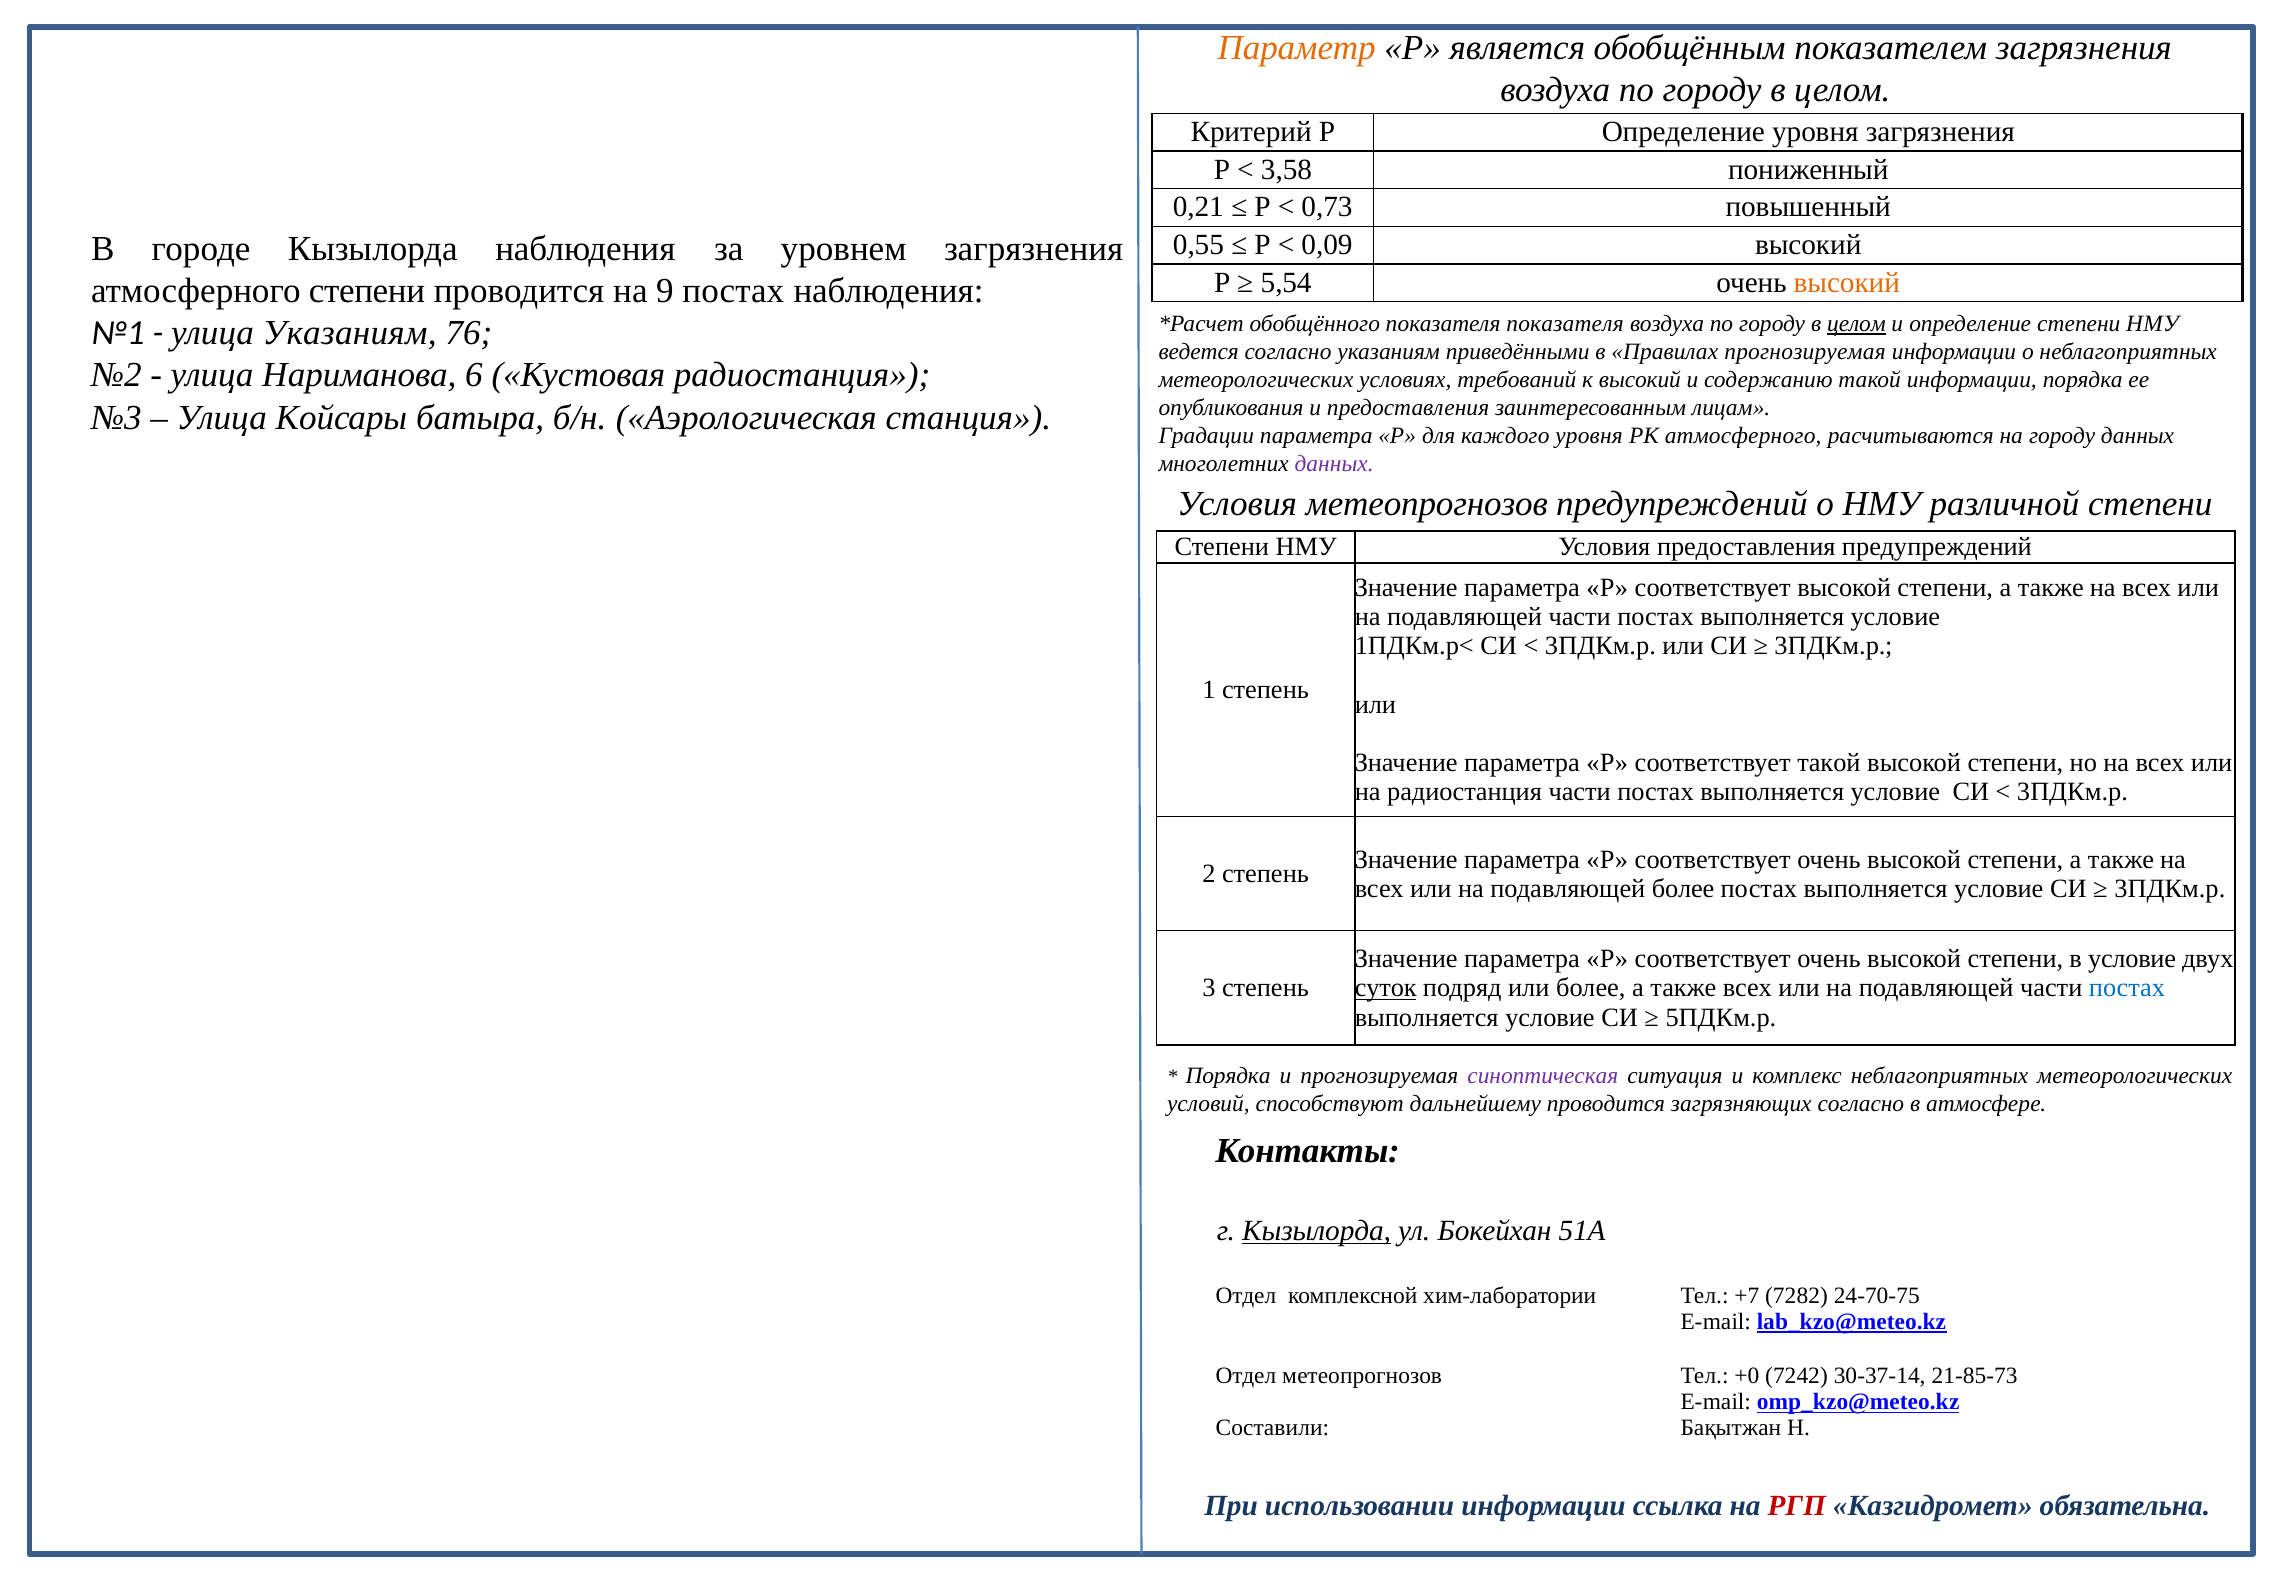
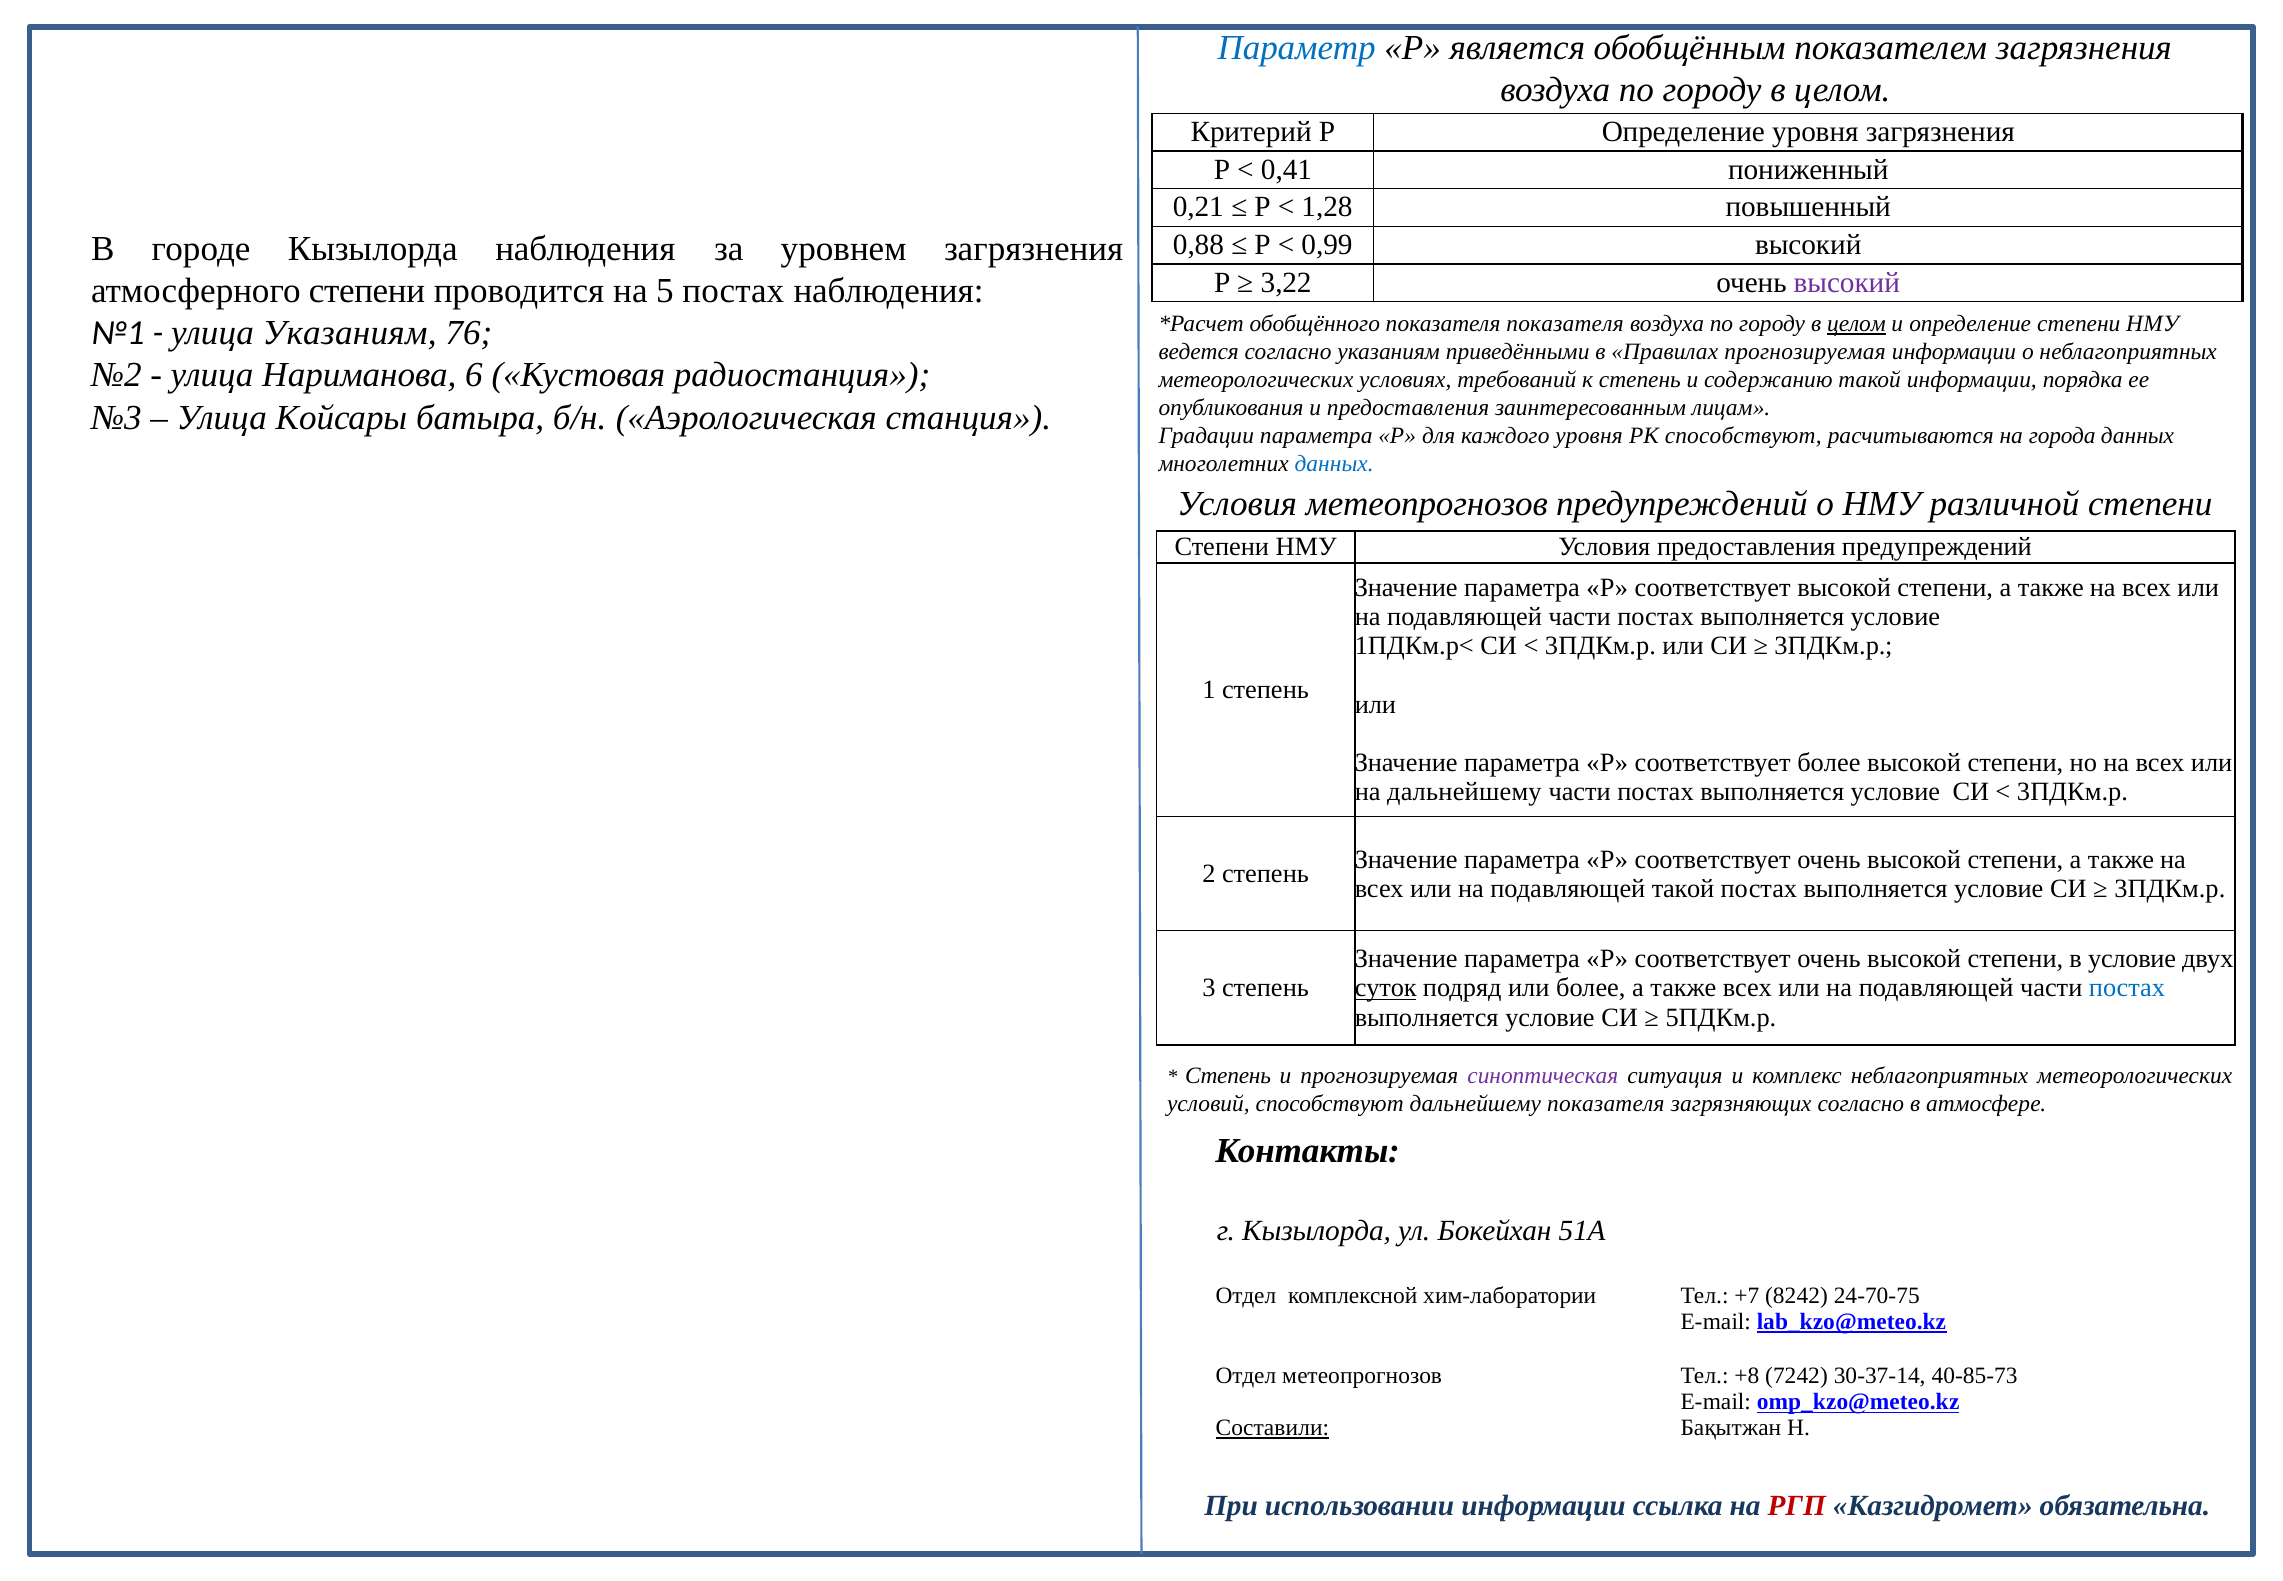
Параметр colour: orange -> blue (1297, 47)
3,58: 3,58 -> 0,41 (1286, 170)
0,73: 0,73 -> 1,28 (1327, 207)
0,55: 0,55 -> 0,88 (1198, 245)
0,09: 0,09 -> 0,99 (1327, 245)
5,54: 5,54 -> 3,22 (1286, 283)
высокий colour: orange -> purple (1847, 283)
9: 9 -> 5 (665, 291)
к высокий: высокий -> степень (1640, 380)
РК атмосферного: атмосферного -> способствуют (1743, 436)
на городу: городу -> города (2062, 436)
данных colour: purple -> blue (1334, 464)
соответствует такой: такой -> более (1829, 763)
на радиостанция: радиостанция -> дальнейшему (1464, 792)
подавляющей более: более -> такой (1683, 888)
Порядка: Порядка -> Степень (1228, 1075)
дальнейшему проводится: проводится -> показателя (1606, 1103)
Кызылорда underline: present -> none (1317, 1231)
7282: 7282 -> 8242 (1796, 1295)
+0: +0 -> +8 (1747, 1376)
21-85-73: 21-85-73 -> 40-85-73 (1975, 1376)
Составили underline: none -> present (1272, 1428)
